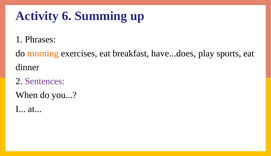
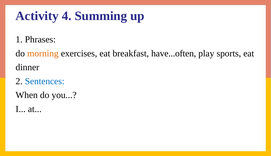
6: 6 -> 4 (67, 16)
have...does: have...does -> have...often (174, 53)
Sentences colour: purple -> blue (45, 81)
